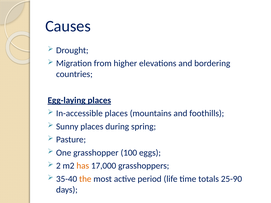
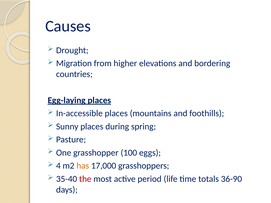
2: 2 -> 4 (58, 166)
the colour: orange -> red (85, 179)
25-90: 25-90 -> 36-90 (231, 179)
